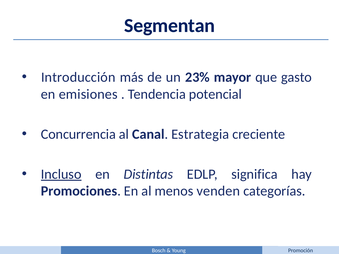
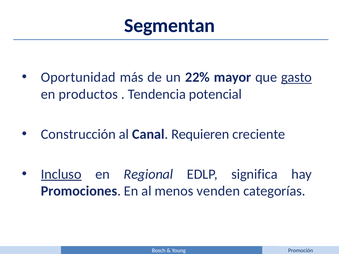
Introducción: Introducción -> Oportunidad (78, 77)
23%: 23% -> 22% (197, 77)
gasto underline: none -> present (297, 77)
emisiones: emisiones -> productos (88, 94)
Concurrencia: Concurrencia -> Construcción (78, 134)
Estrategia: Estrategia -> Requieren (200, 134)
Distintas: Distintas -> Regional (148, 174)
